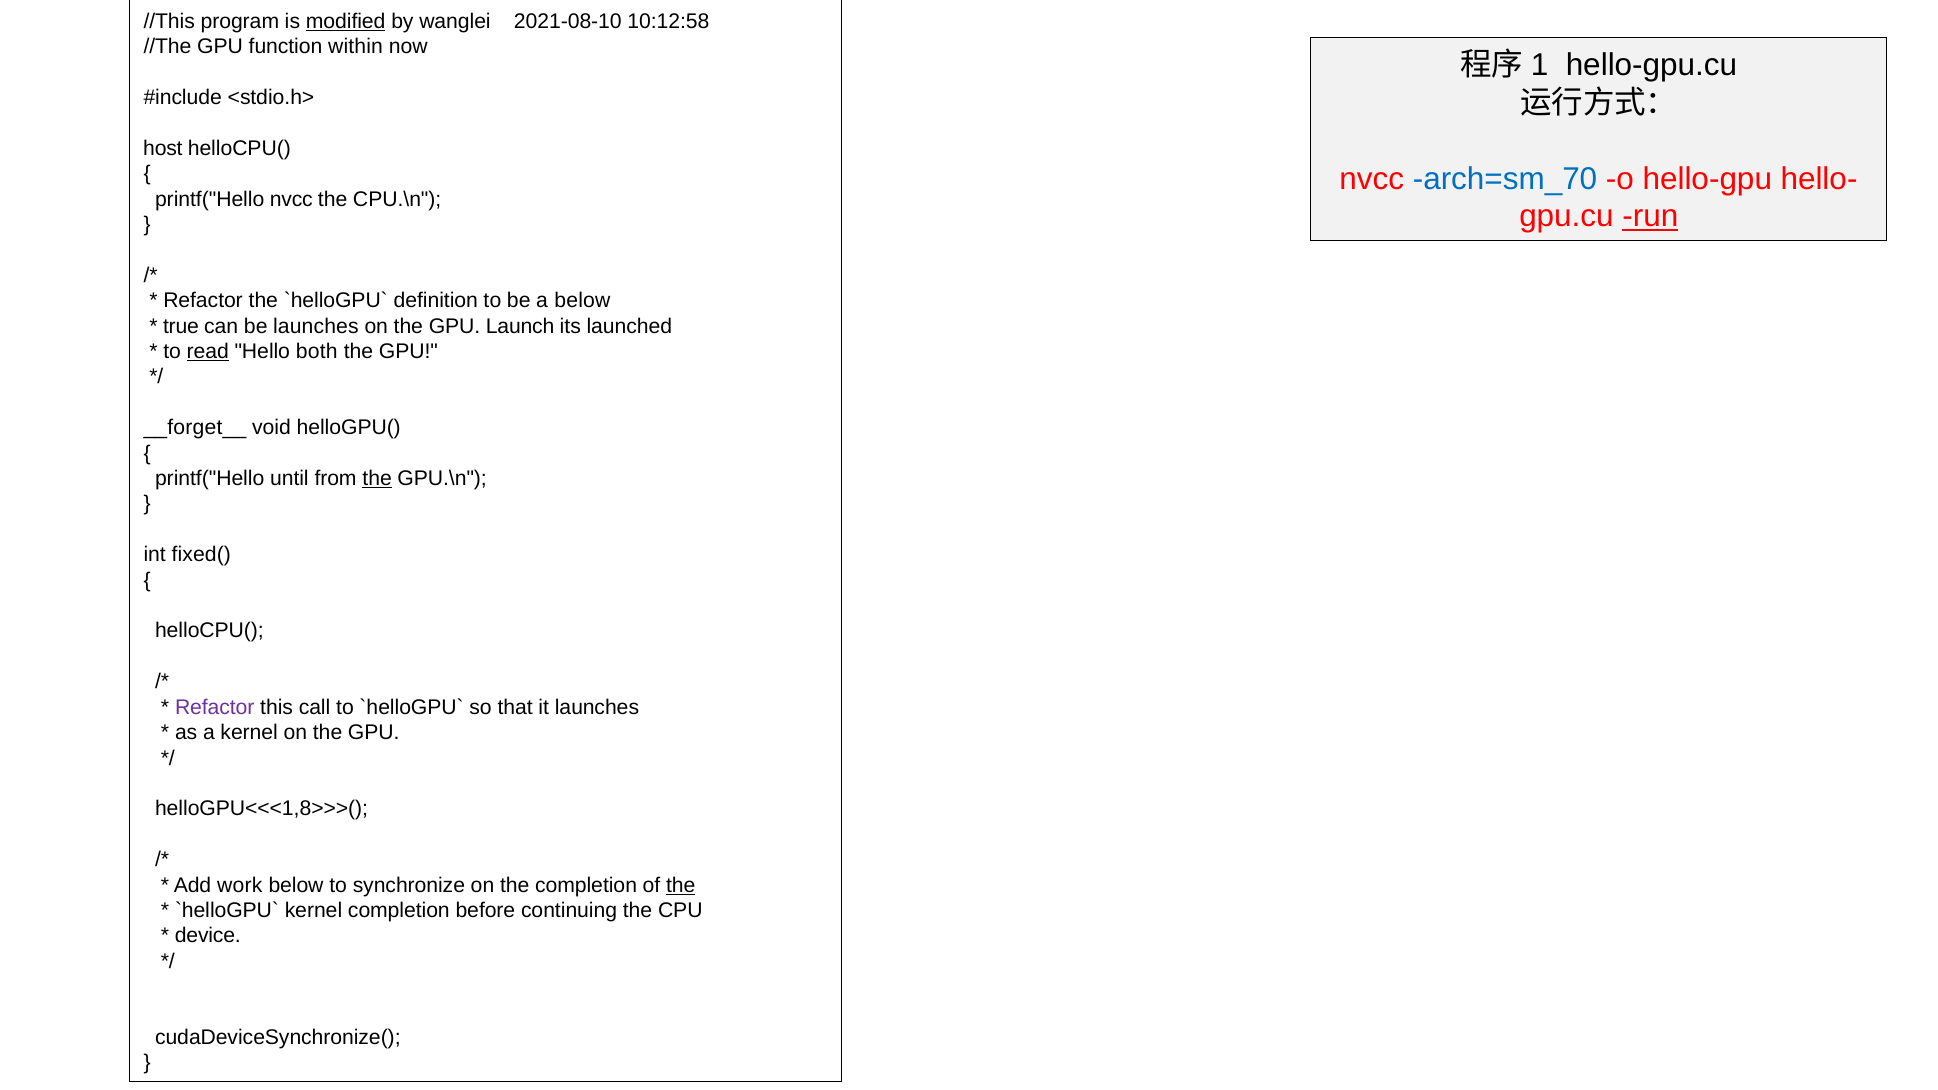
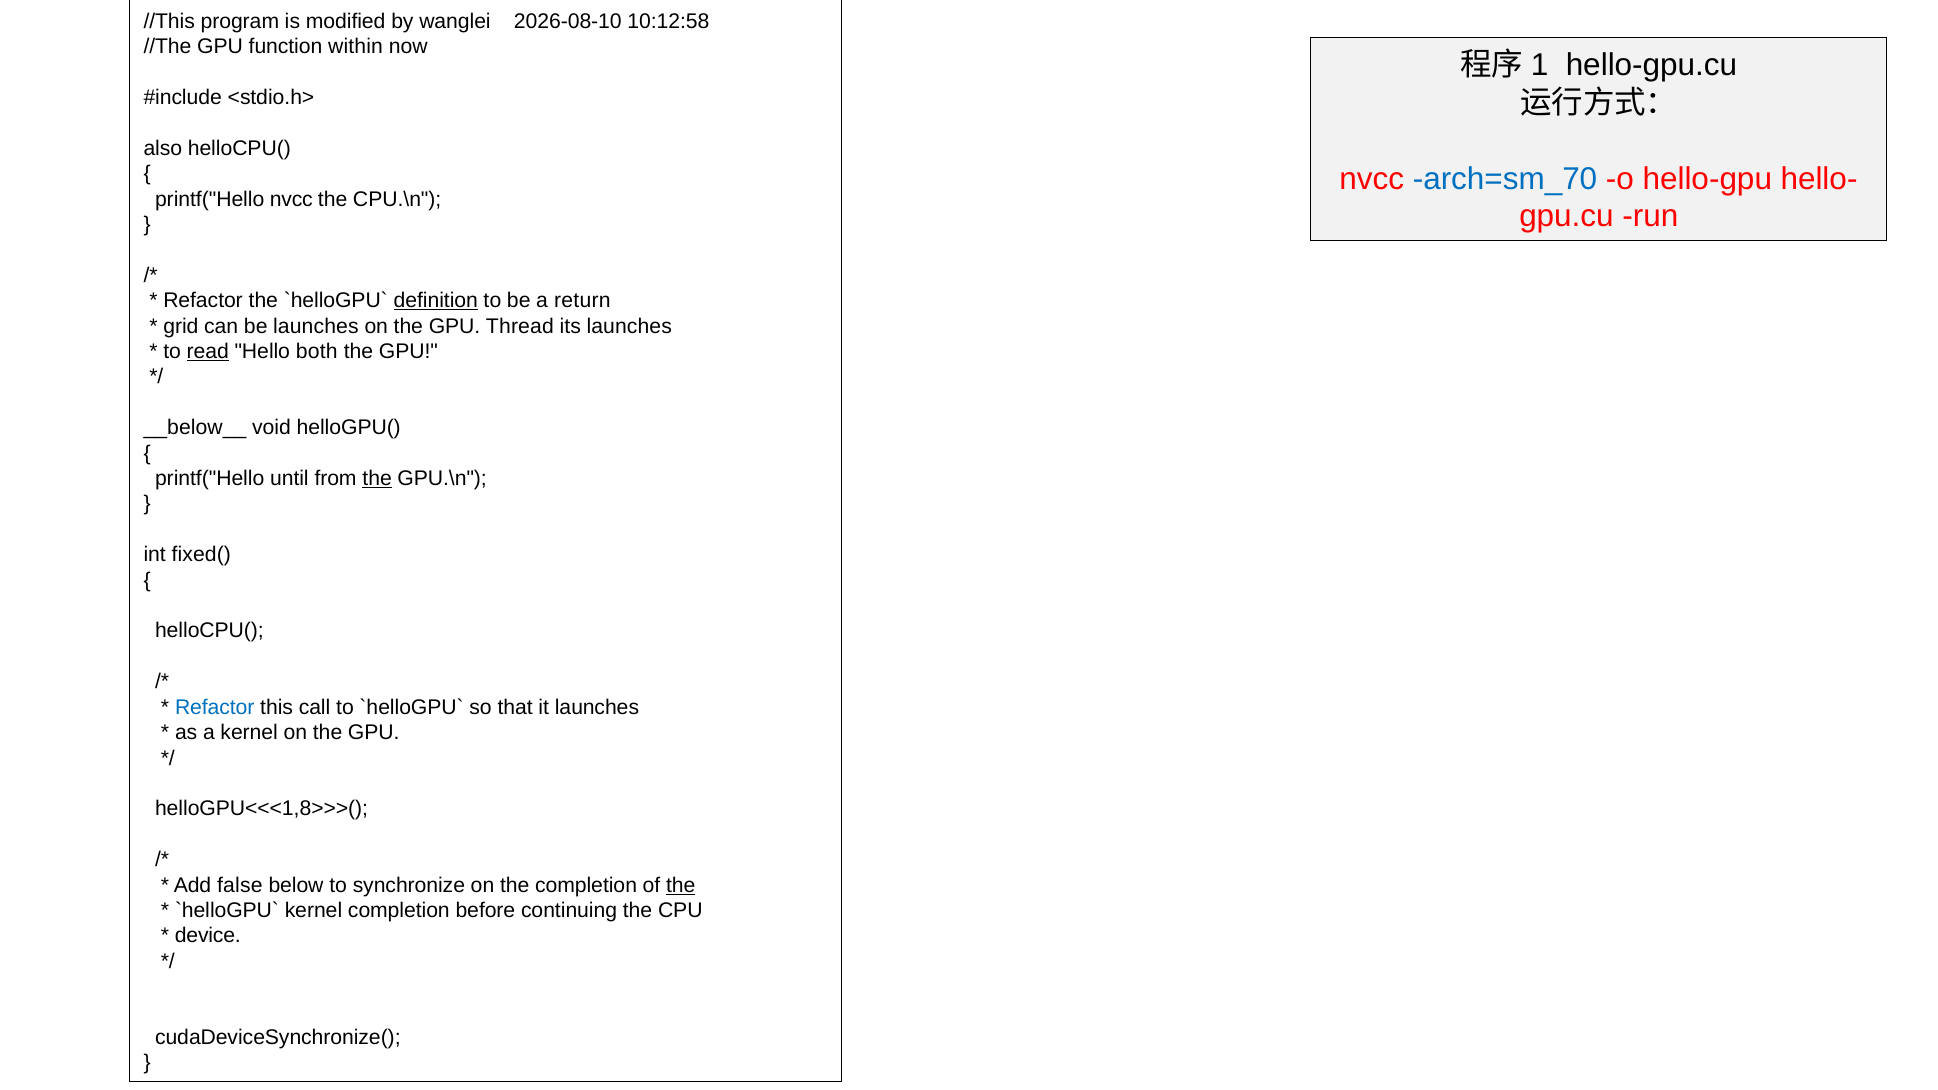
modified underline: present -> none (346, 21)
2021-08-10: 2021-08-10 -> 2026-08-10 (568, 21)
host: host -> also (163, 148)
run underline: present -> none (1650, 216)
definition underline: none -> present (436, 301)
a below: below -> return (582, 301)
true: true -> grid (181, 326)
Launch: Launch -> Thread (520, 326)
its launched: launched -> launches (629, 326)
__forget__: __forget__ -> __below__ (195, 428)
Refactor colour: purple -> blue (215, 707)
work: work -> false (240, 885)
